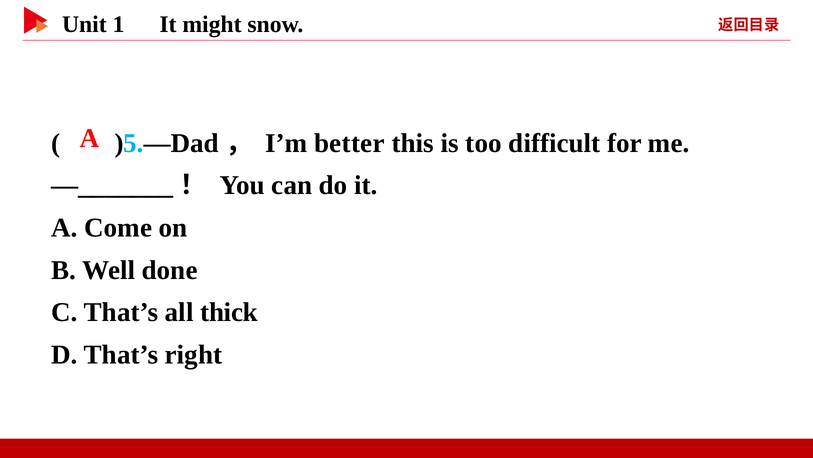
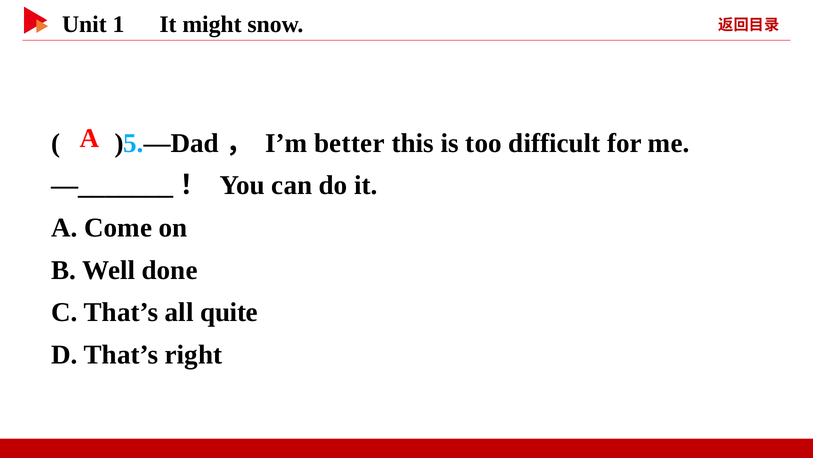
thick: thick -> quite (229, 312)
